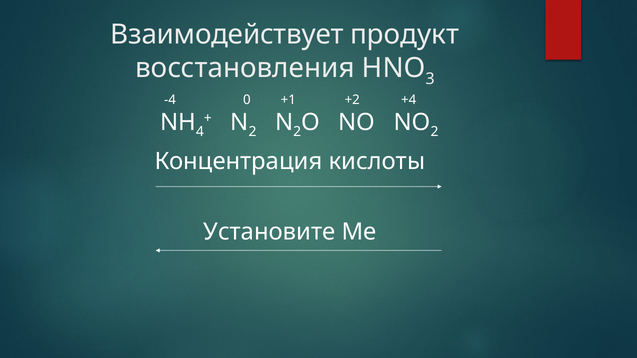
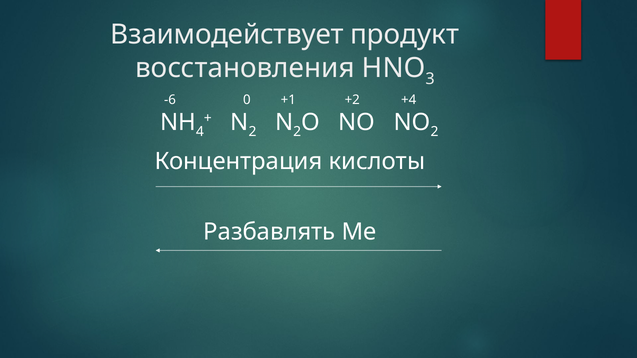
-4: -4 -> -6 (170, 100)
Установите: Установите -> Разбавлять (269, 232)
